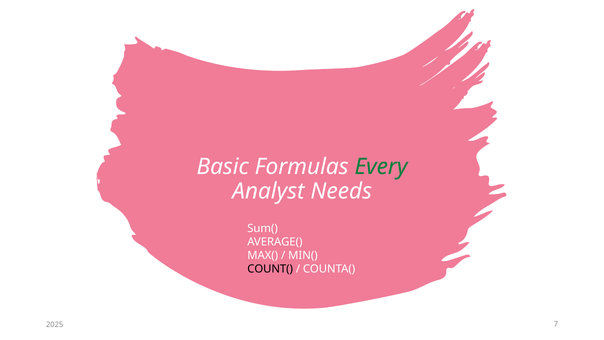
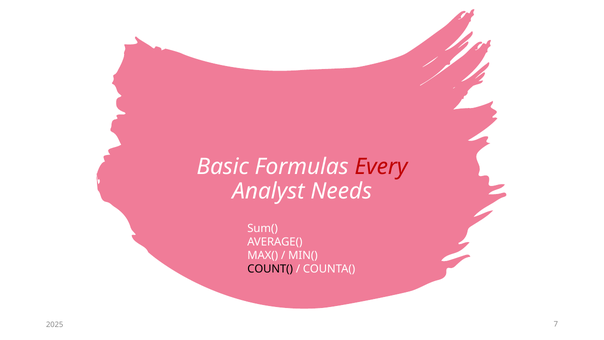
Every colour: green -> red (381, 167)
